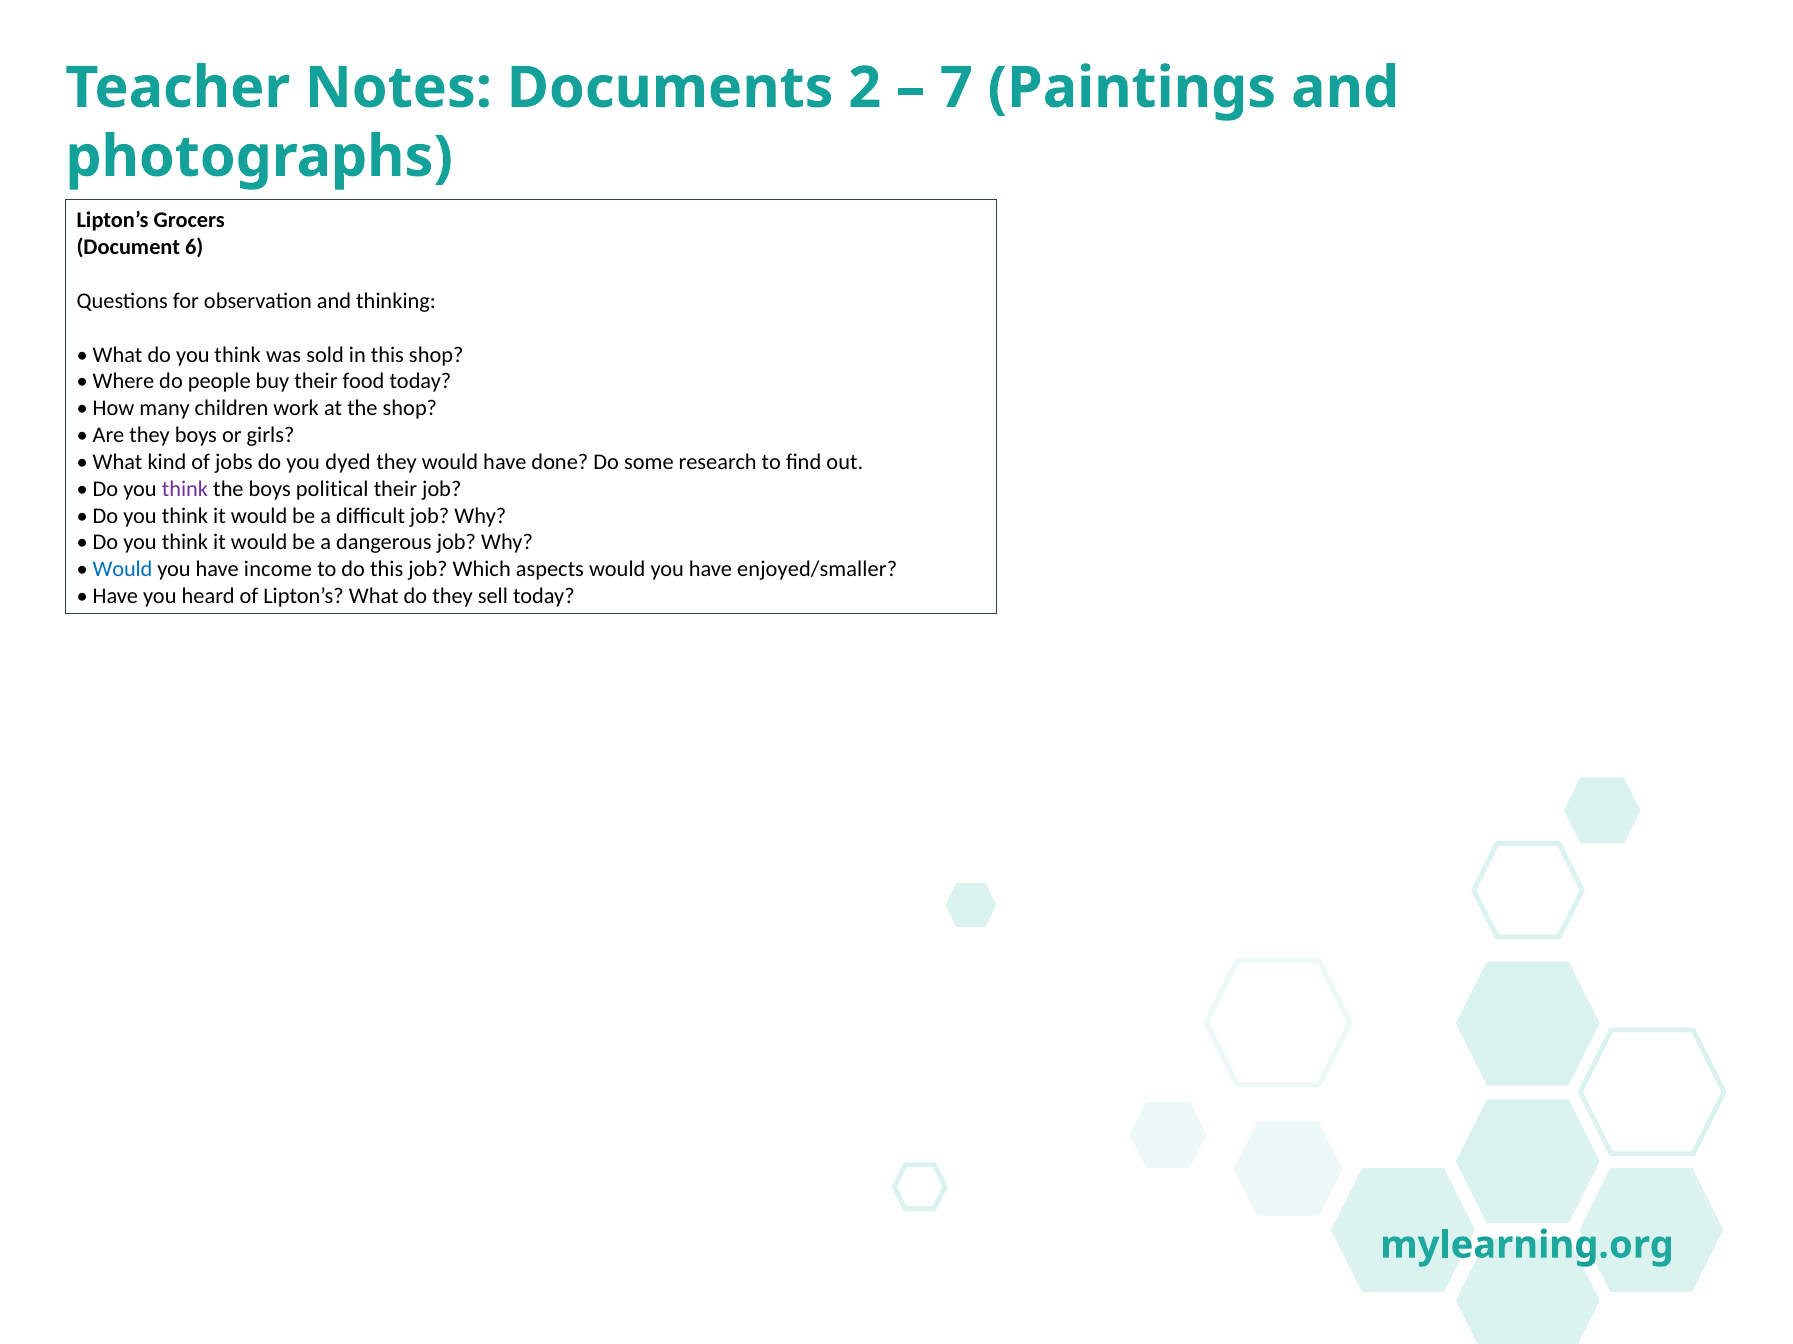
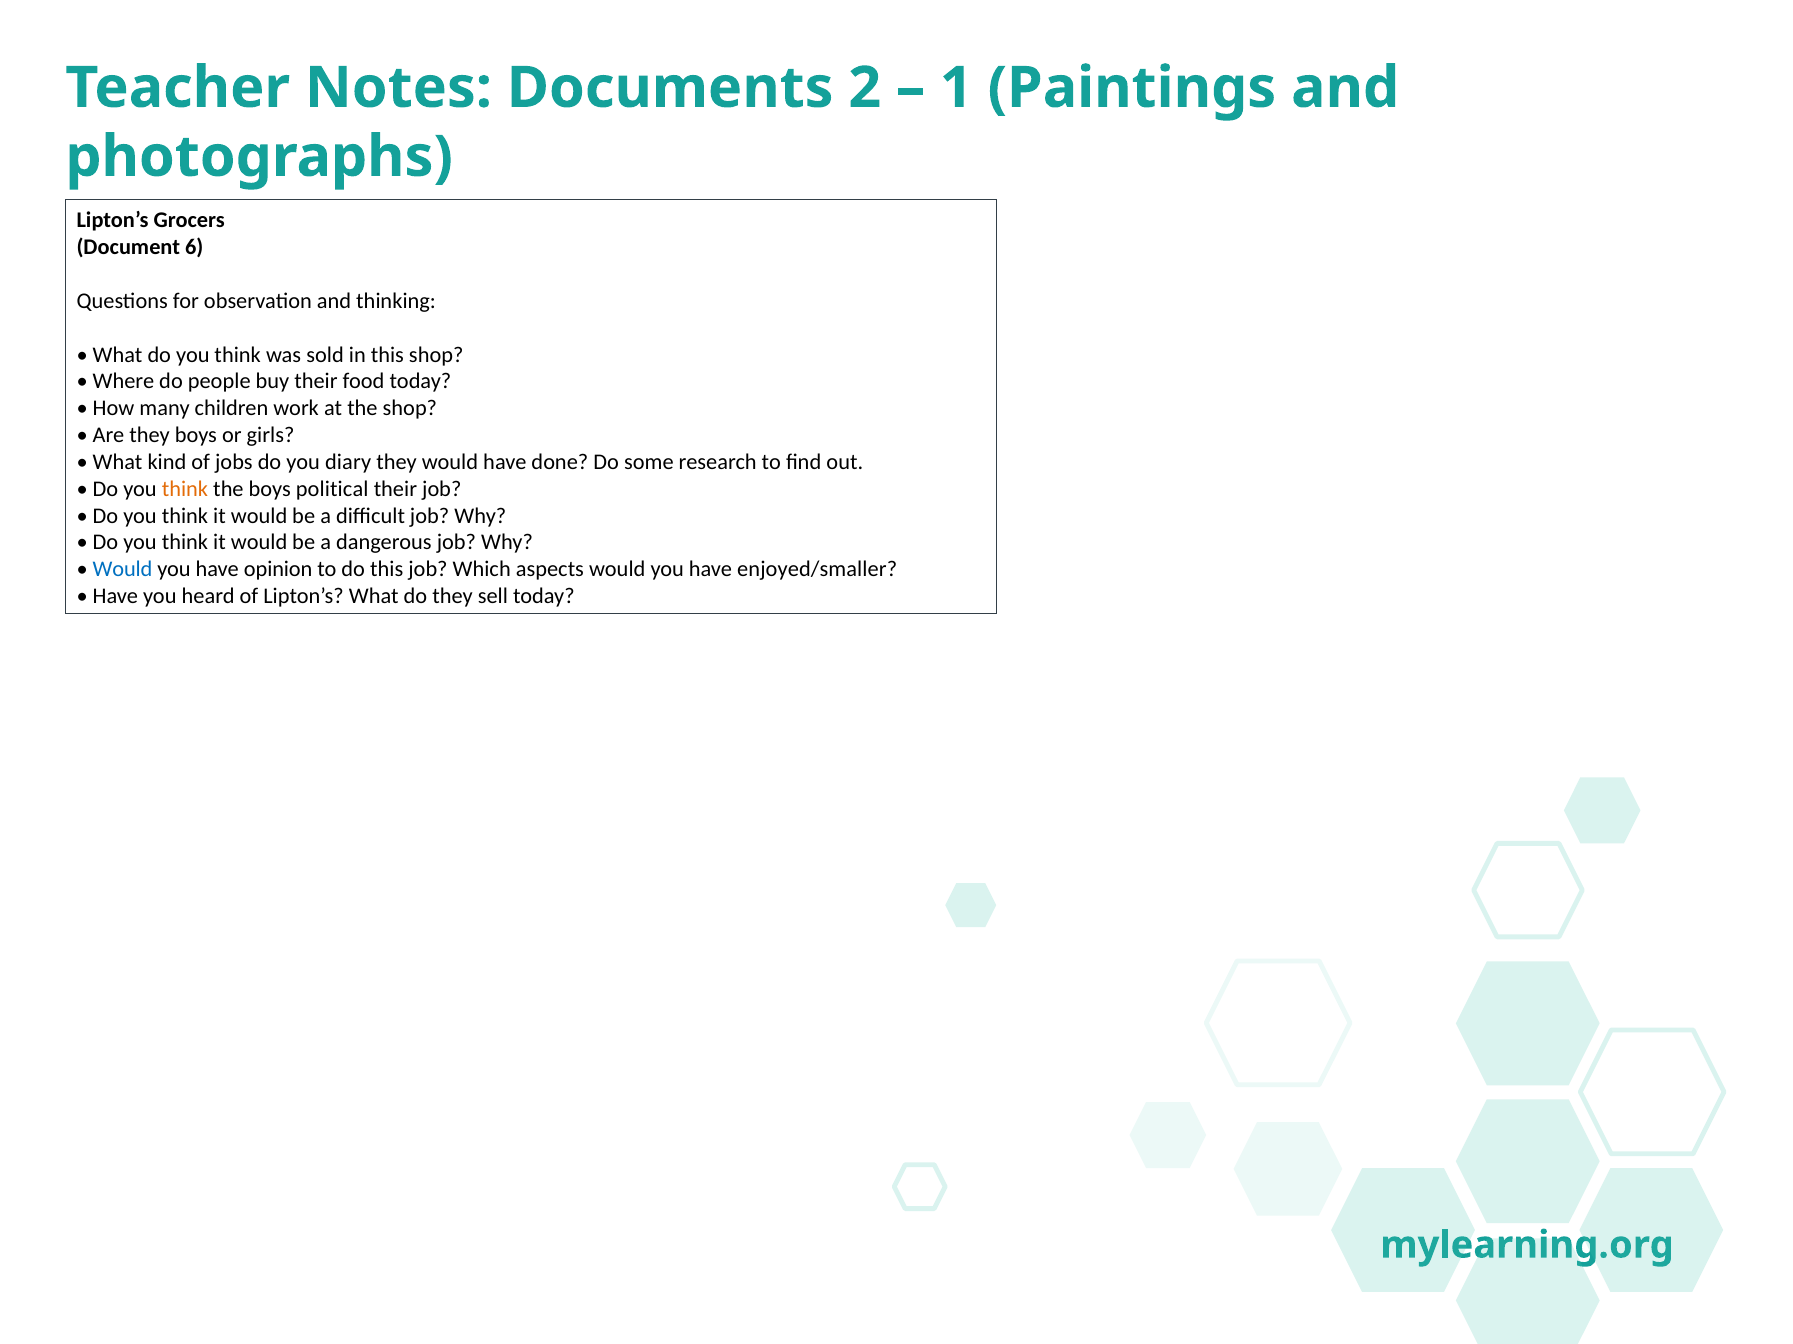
7: 7 -> 1 (956, 88)
dyed: dyed -> diary (348, 462)
think colour: purple -> orange (185, 489)
income: income -> opinion (278, 570)
